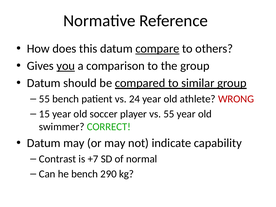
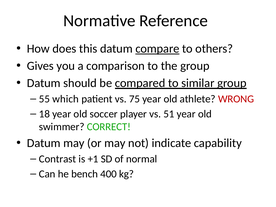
you underline: present -> none (66, 66)
55 bench: bench -> which (66, 99)
24: 24 -> 75 (134, 99)
15: 15 -> 18 (44, 114)
vs 55: 55 -> 51 (169, 114)
+7: +7 -> +1 (93, 159)
290: 290 -> 400 (109, 174)
